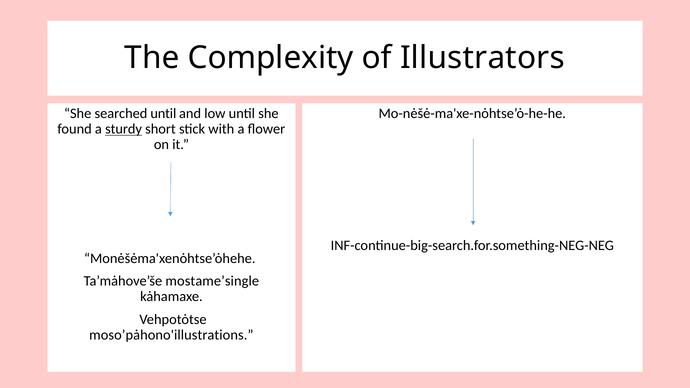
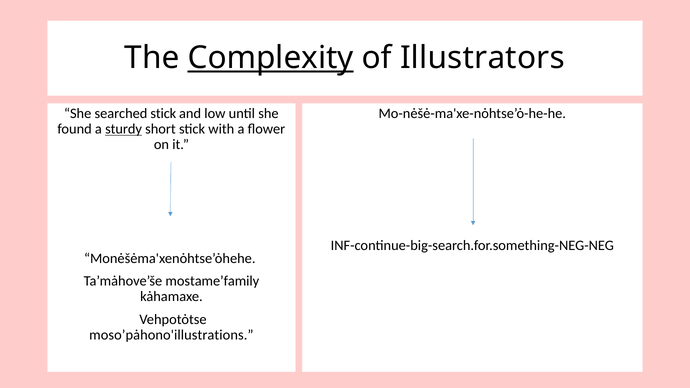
Complexity underline: none -> present (271, 58)
searched until: until -> stick (163, 114)
mostame’single: mostame’single -> mostame’family (212, 281)
